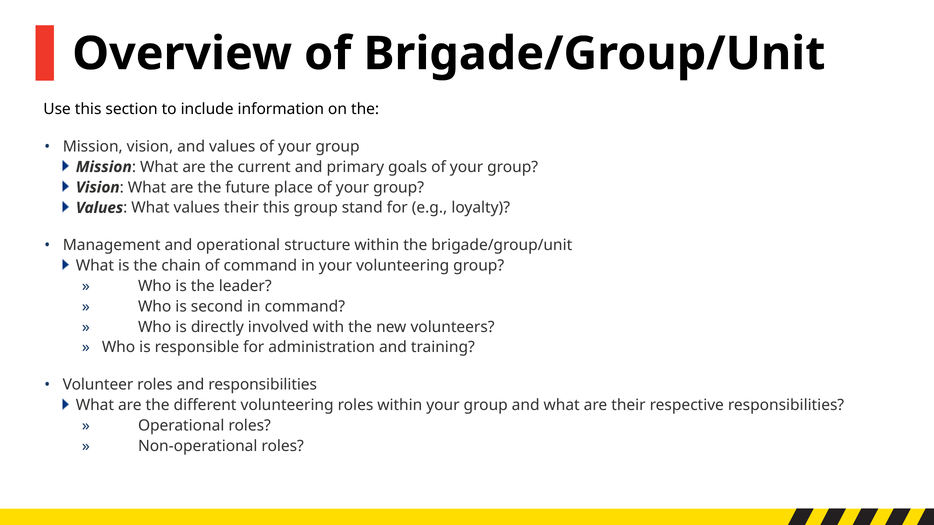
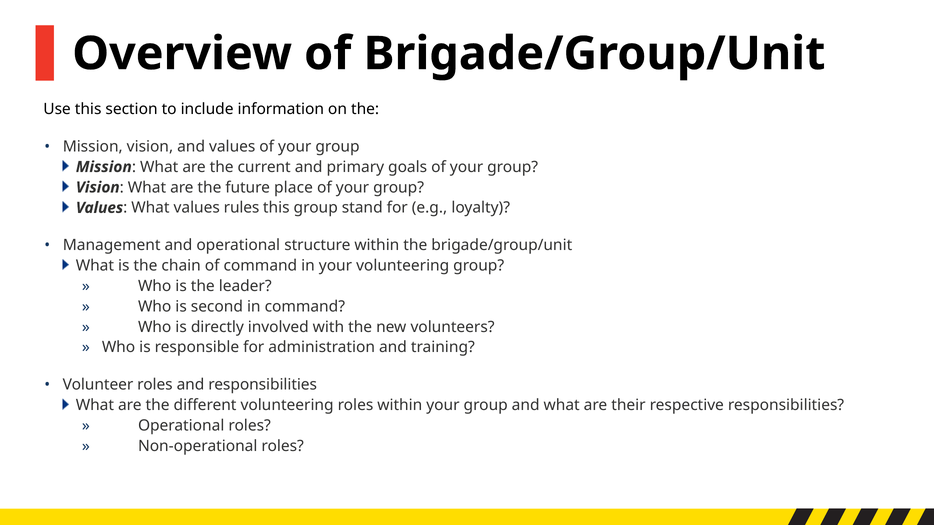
values their: their -> rules (242, 208)
